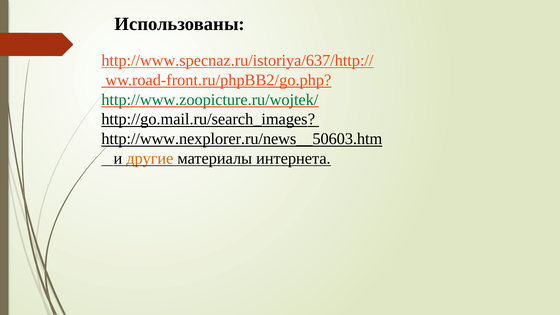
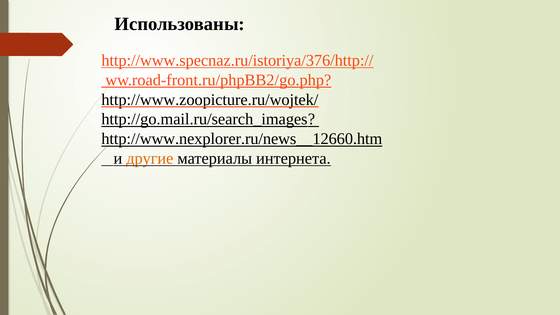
http://www.specnaz.ru/istoriya/637/http://: http://www.specnaz.ru/istoriya/637/http:// -> http://www.specnaz.ru/istoriya/376/http:// (237, 60)
http://www.zoopicture.ru/wojtek/ colour: green -> black (210, 100)
http://www.nexplorer.ru/news__50603.htm: http://www.nexplorer.ru/news__50603.htm -> http://www.nexplorer.ru/news__12660.htm (242, 139)
